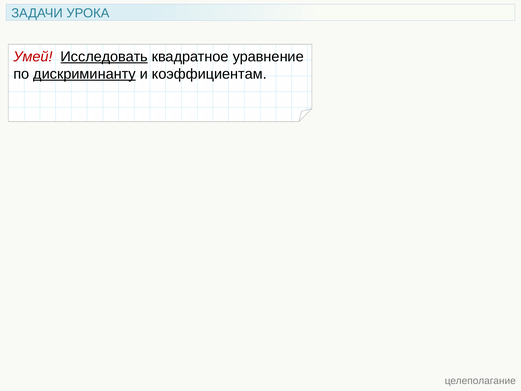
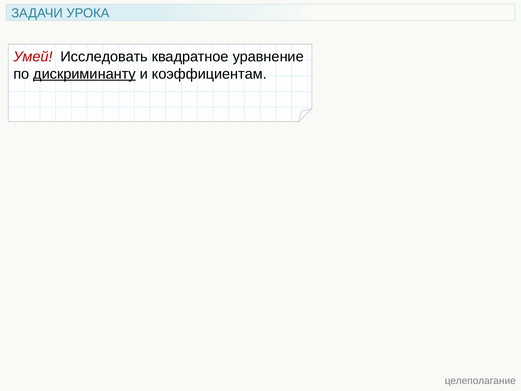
Исследовать underline: present -> none (104, 57)
